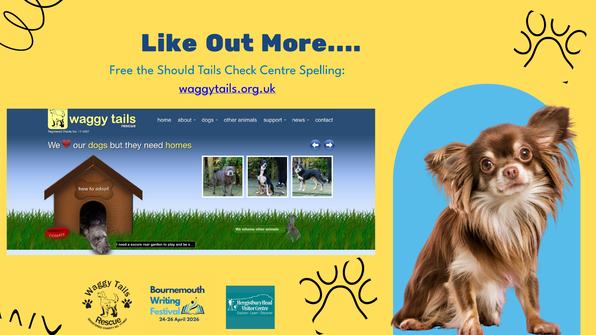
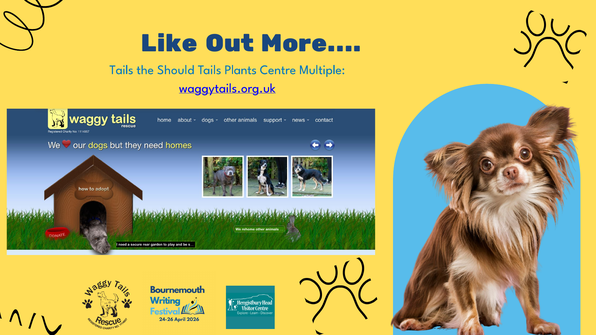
Free: Free -> Tails (121, 70)
Check: Check -> Plants (241, 70)
Spelling: Spelling -> Multiple (322, 70)
